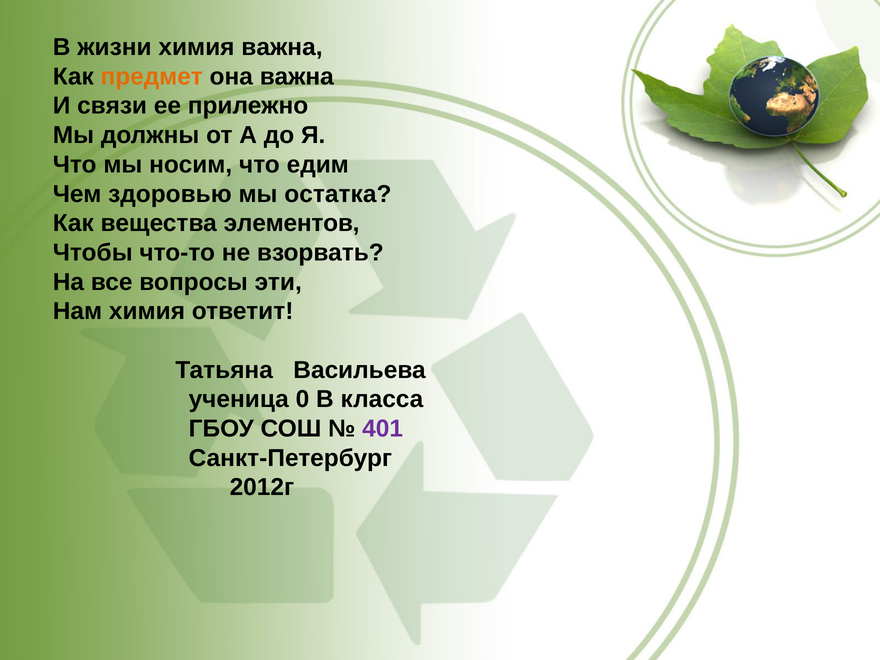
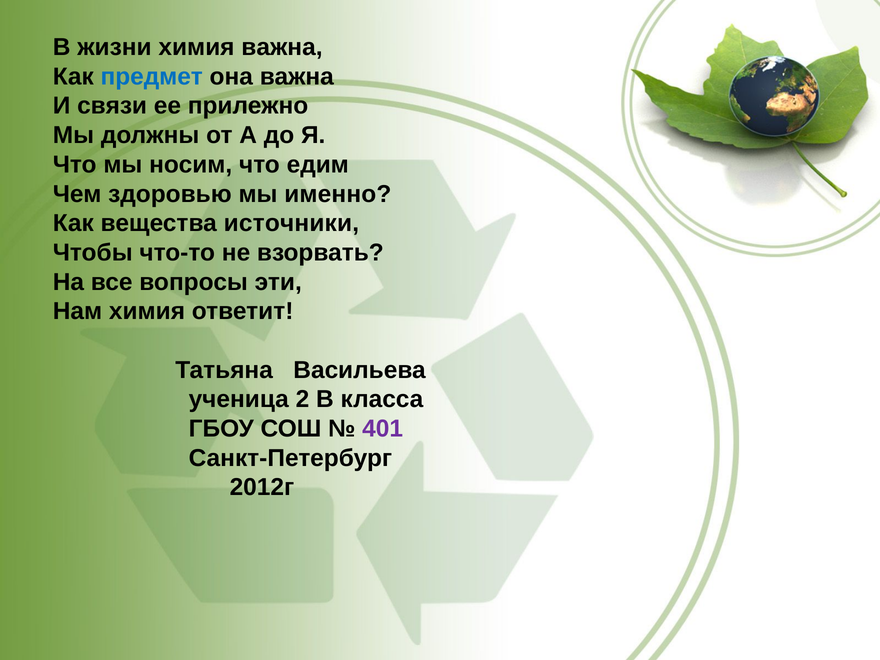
предмет colour: orange -> blue (152, 77)
остатка: остатка -> именно (338, 194)
элементов: элементов -> источники (291, 223)
0: 0 -> 2 (302, 399)
